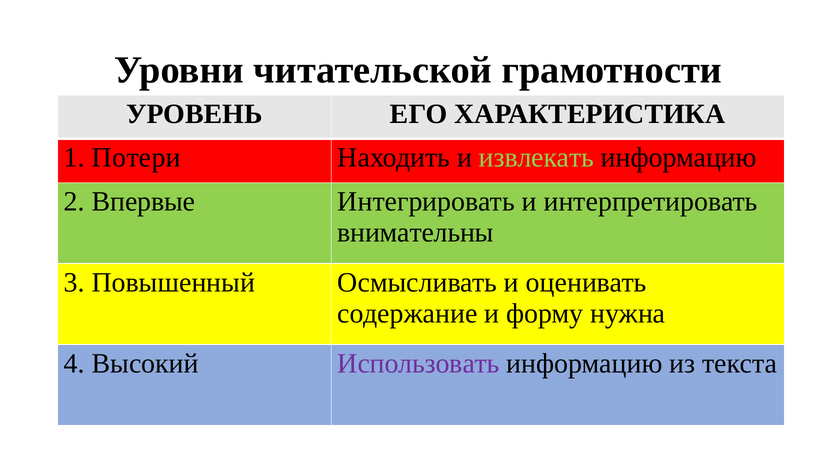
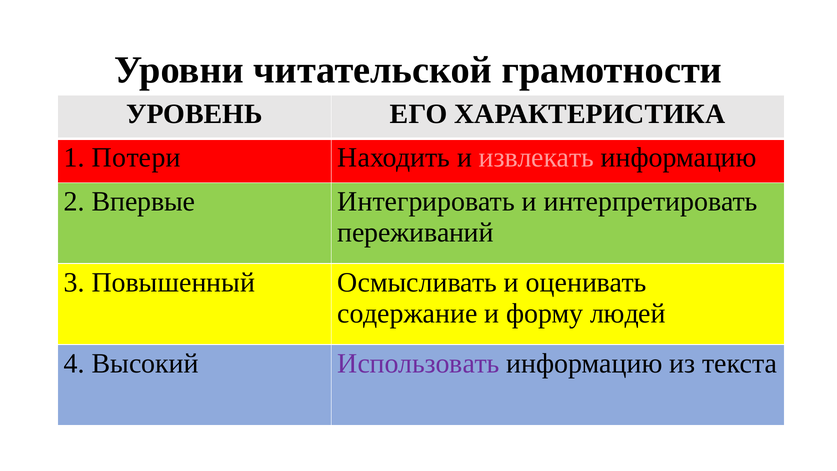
извлекать colour: light green -> pink (536, 158)
внимательны: внимательны -> переживаний (416, 233)
нужна: нужна -> людей (628, 313)
